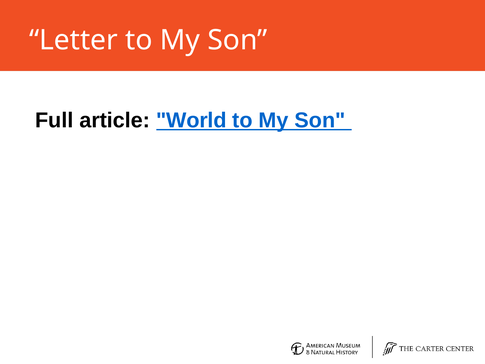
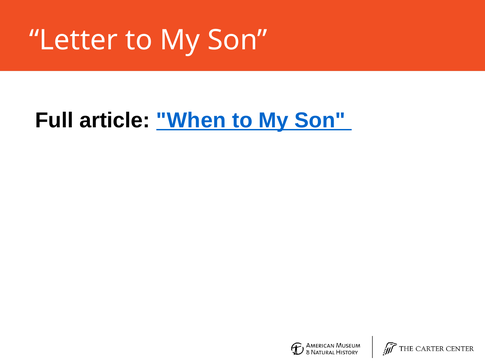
World: World -> When (191, 120)
